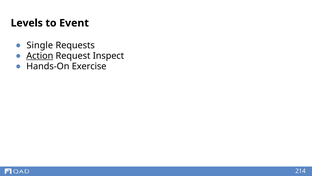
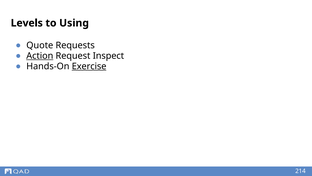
Event: Event -> Using (74, 23)
Single: Single -> Quote (40, 45)
Exercise underline: none -> present (89, 66)
